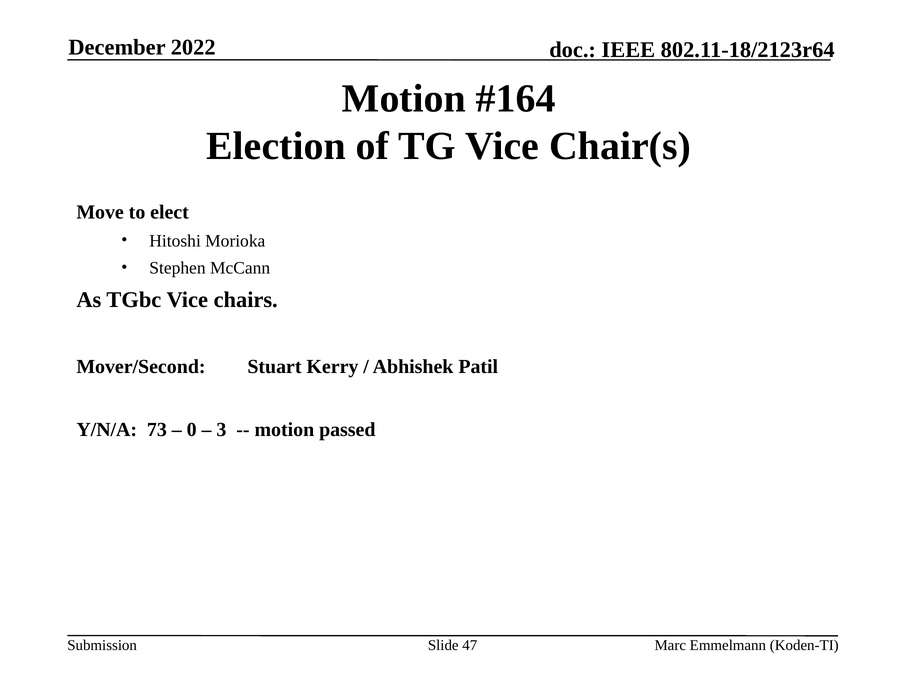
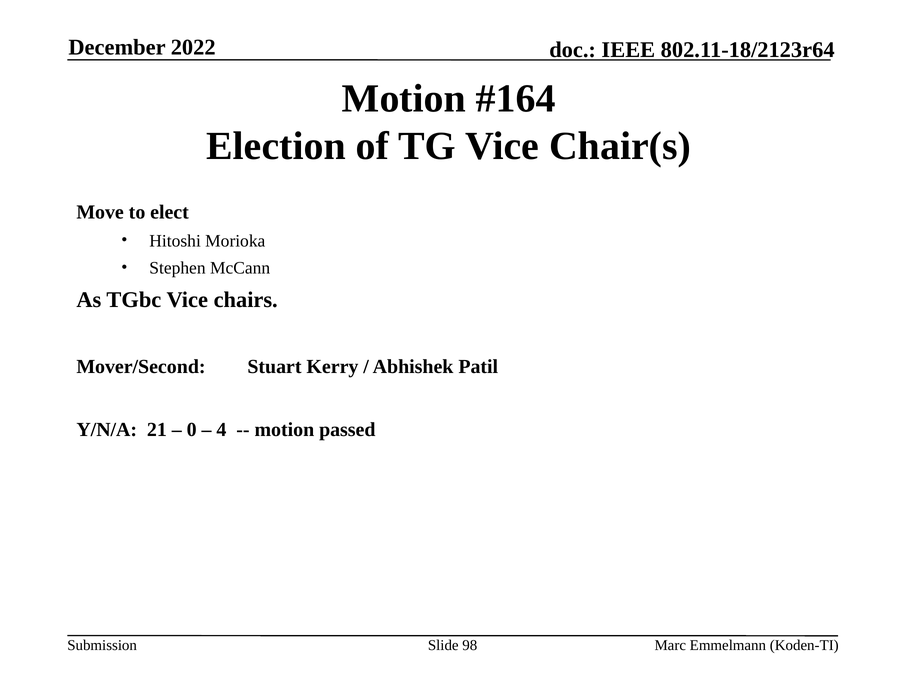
73: 73 -> 21 (157, 430)
3: 3 -> 4 (221, 430)
47: 47 -> 98 (470, 646)
